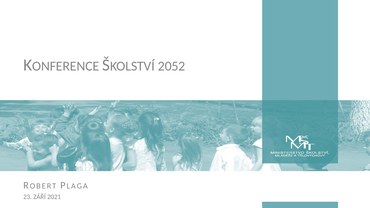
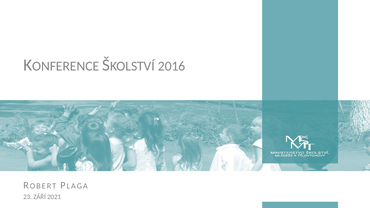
2052: 2052 -> 2016 (172, 66)
